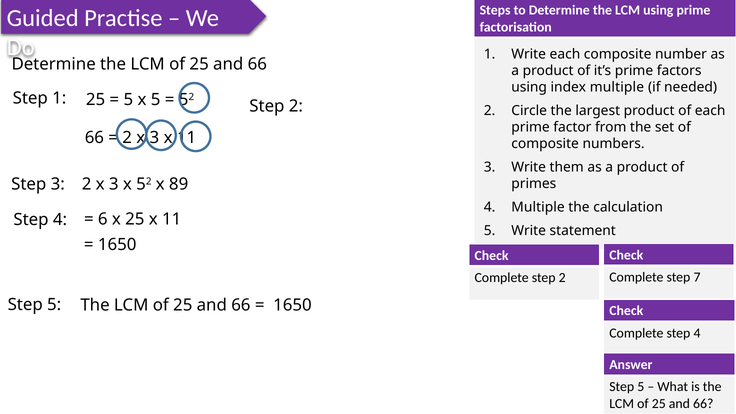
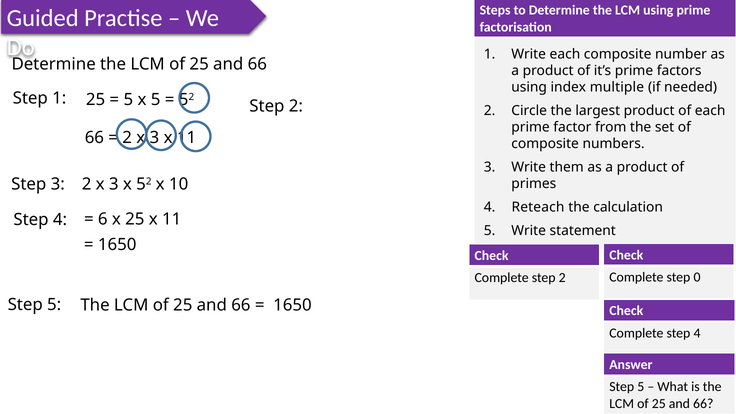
89: 89 -> 10 (179, 184)
4 Multiple: Multiple -> Reteach (538, 207)
7: 7 -> 0 (697, 277)
